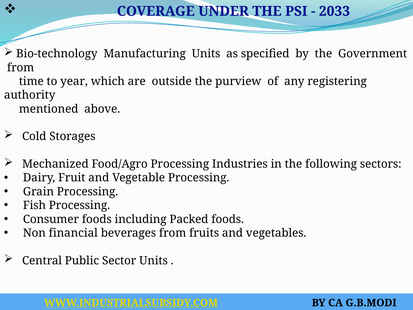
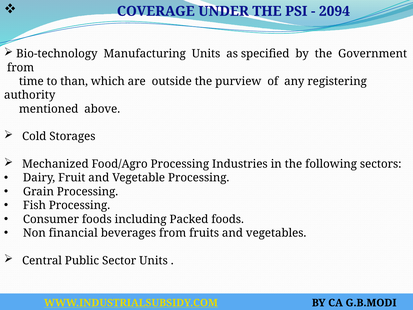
2033: 2033 -> 2094 (334, 11)
year: year -> than (74, 81)
